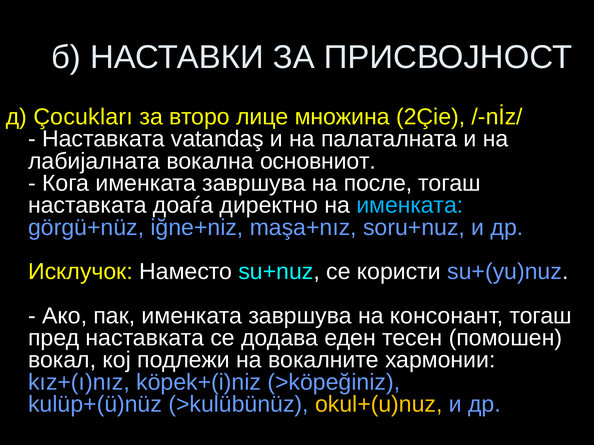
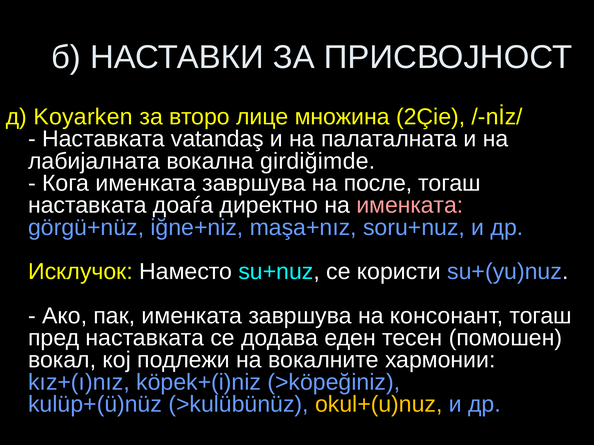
Çocukları: Çocukları -> Koyarken (83, 117)
основниот: основниот -> girdiğimde (318, 161)
именката colour: light blue -> pink (410, 206)
